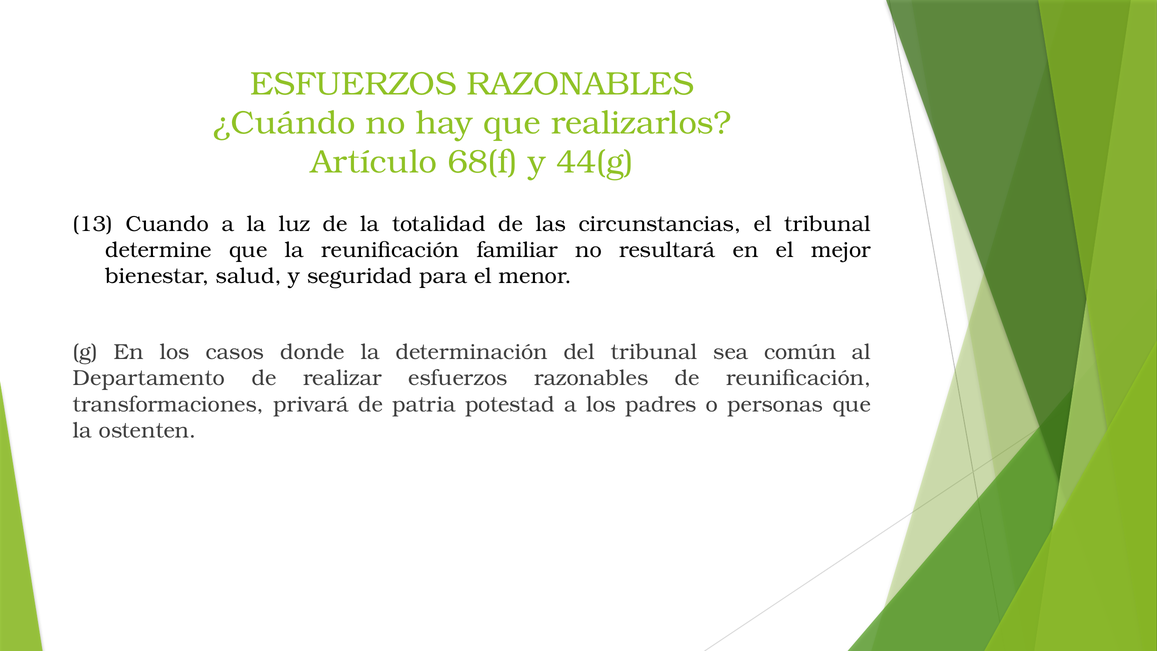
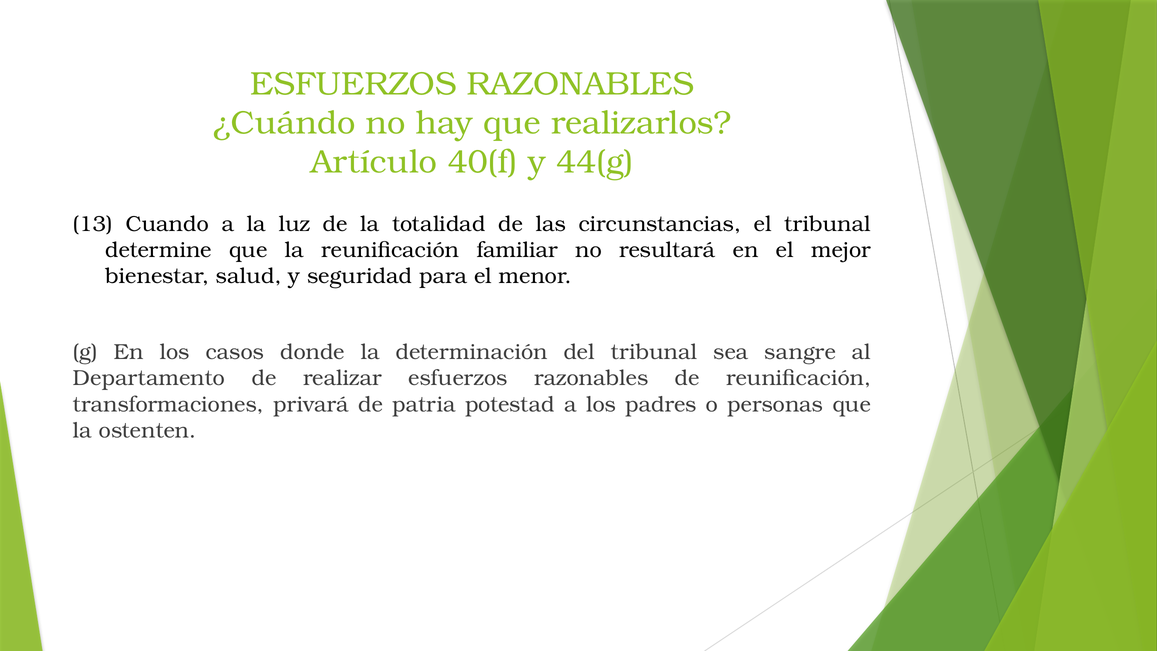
68(f: 68(f -> 40(f (483, 162)
común: común -> sangre (800, 352)
